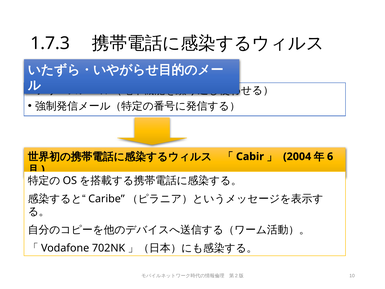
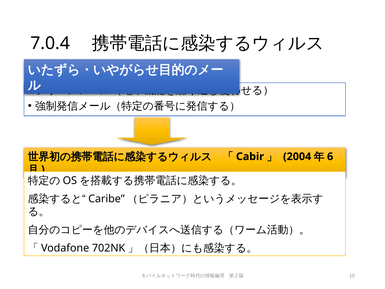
1.7.3: 1.7.3 -> 7.0.4 (50, 43)
